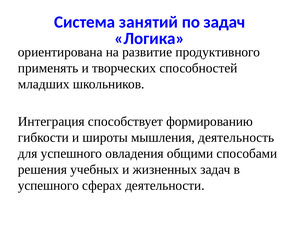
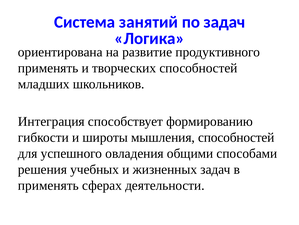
мышления деятельность: деятельность -> способностей (236, 137)
успешного: успешного -> применять (48, 185)
